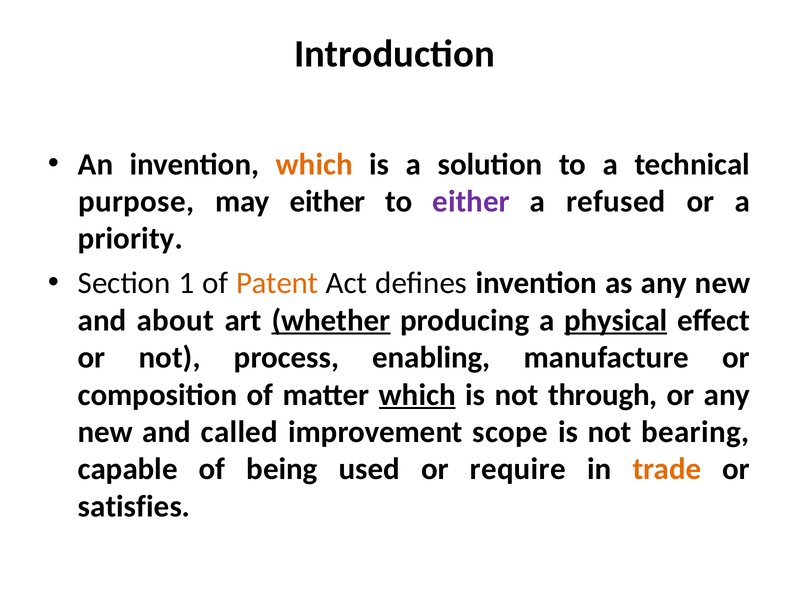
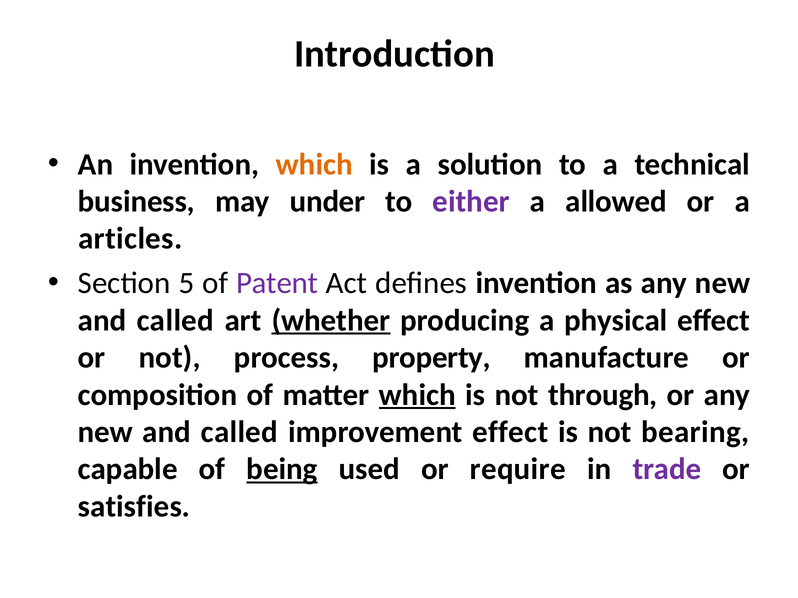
purpose: purpose -> business (136, 202)
may either: either -> under (328, 202)
refused: refused -> allowed (616, 202)
priority: priority -> articles (130, 239)
1: 1 -> 5 (186, 283)
Patent colour: orange -> purple (277, 283)
about: about -> called (175, 321)
physical underline: present -> none (616, 321)
enabling: enabling -> property (432, 358)
improvement scope: scope -> effect (510, 432)
being underline: none -> present (282, 470)
trade colour: orange -> purple (667, 470)
